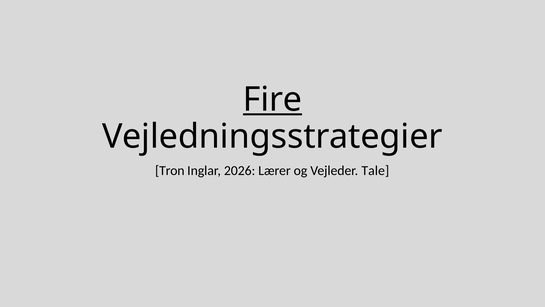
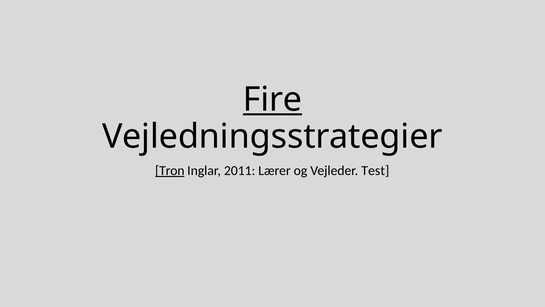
Tron underline: none -> present (170, 170)
2026: 2026 -> 2011 (240, 170)
Tale: Tale -> Test (375, 170)
